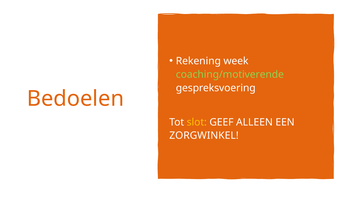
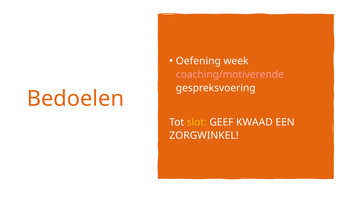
Rekening: Rekening -> Oefening (198, 61)
coaching/motiverende colour: light green -> pink (230, 74)
ALLEEN: ALLEEN -> KWAAD (254, 122)
